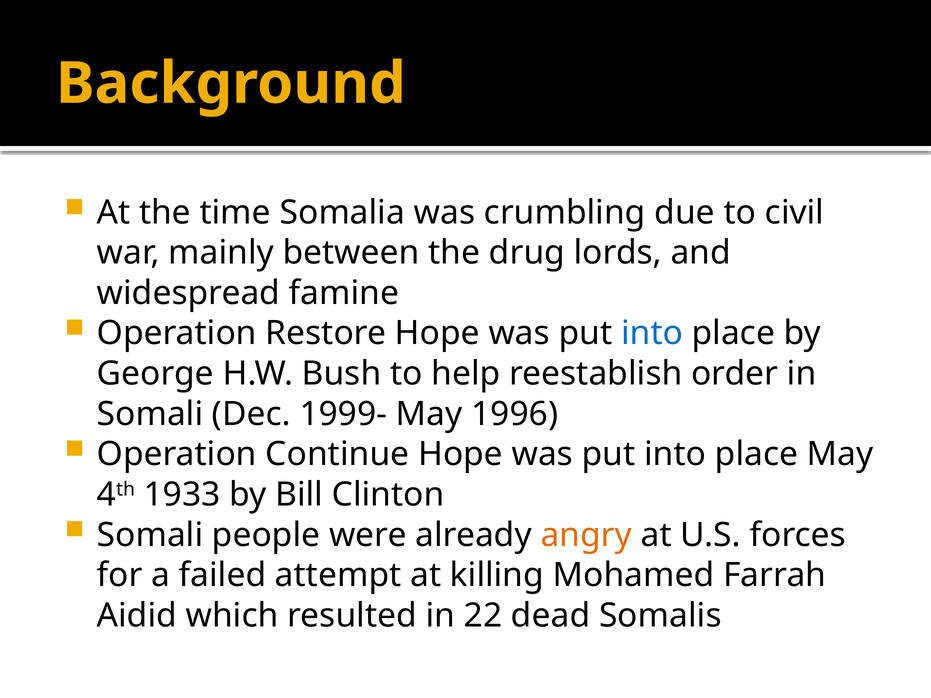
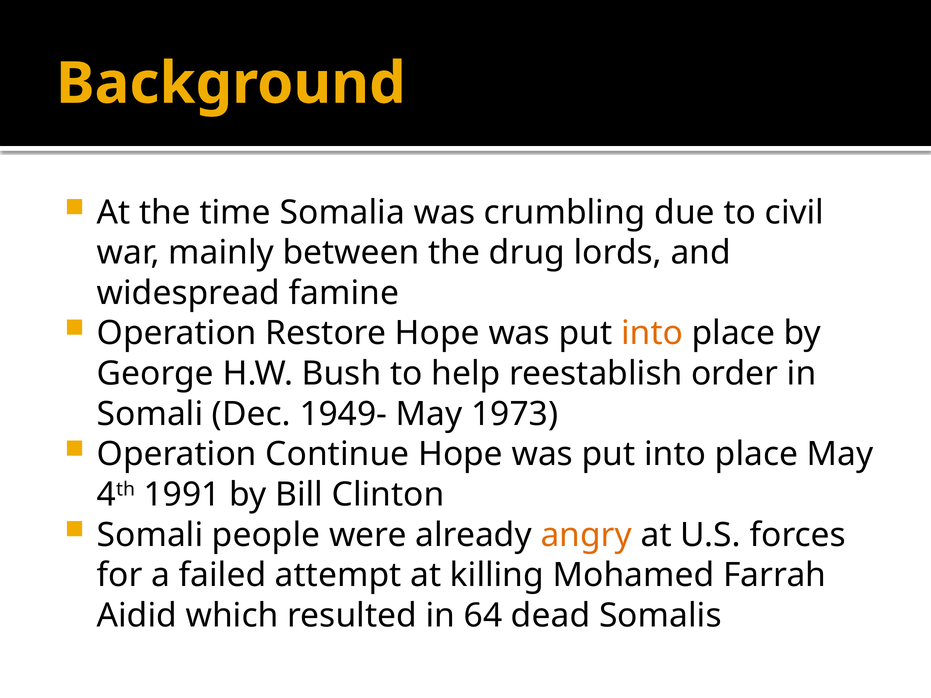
into colour: blue -> orange (652, 334)
1999-: 1999- -> 1949- (343, 414)
1996: 1996 -> 1973 (515, 414)
1933: 1933 -> 1991 (182, 495)
22: 22 -> 64 (483, 616)
